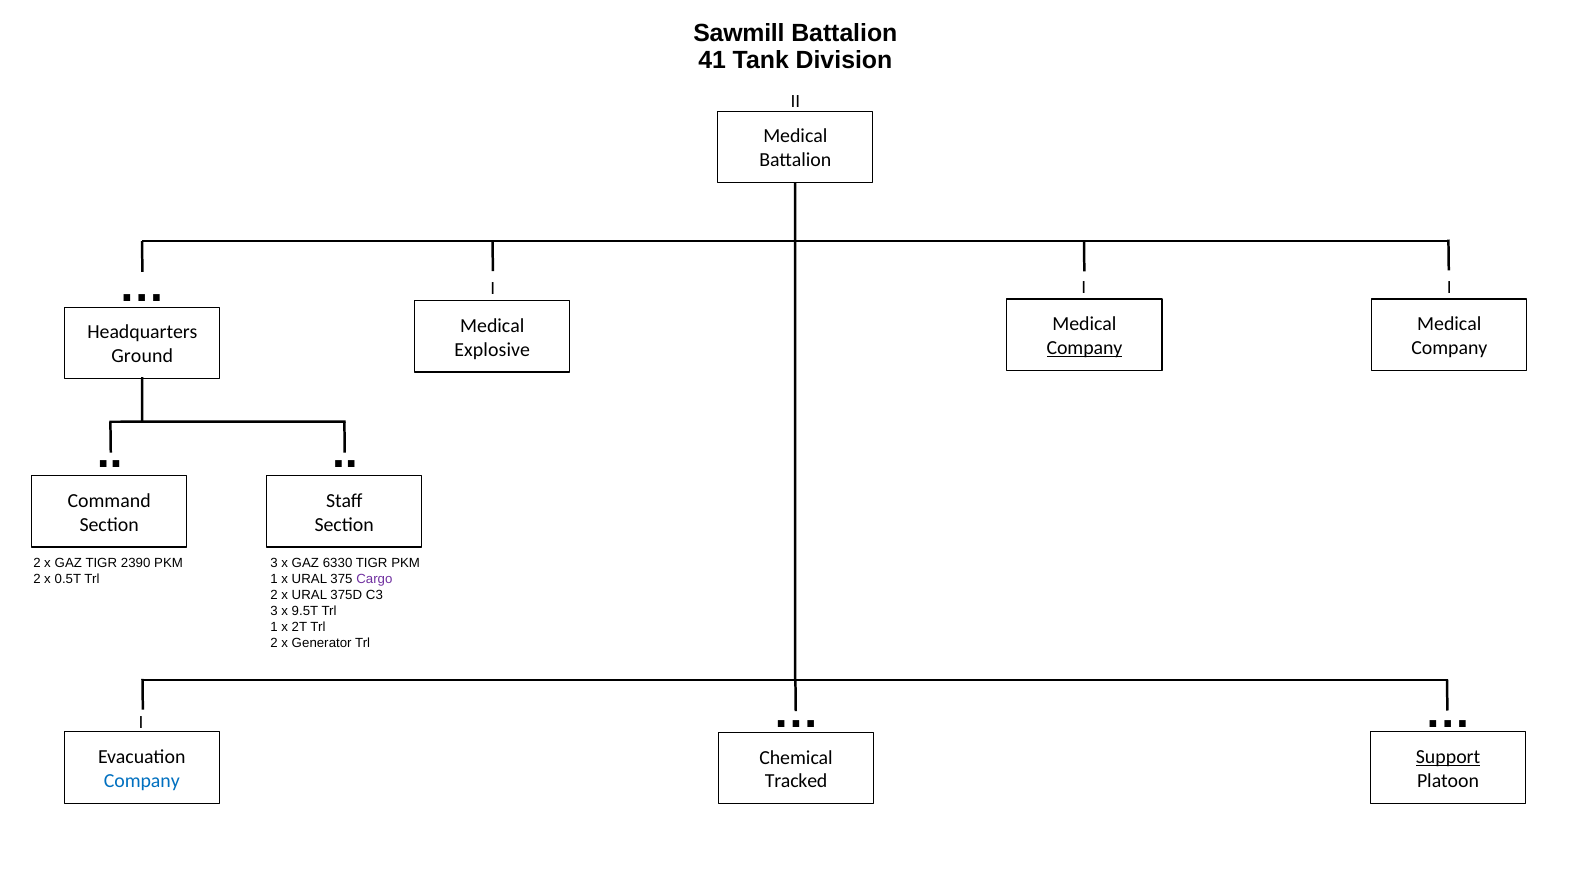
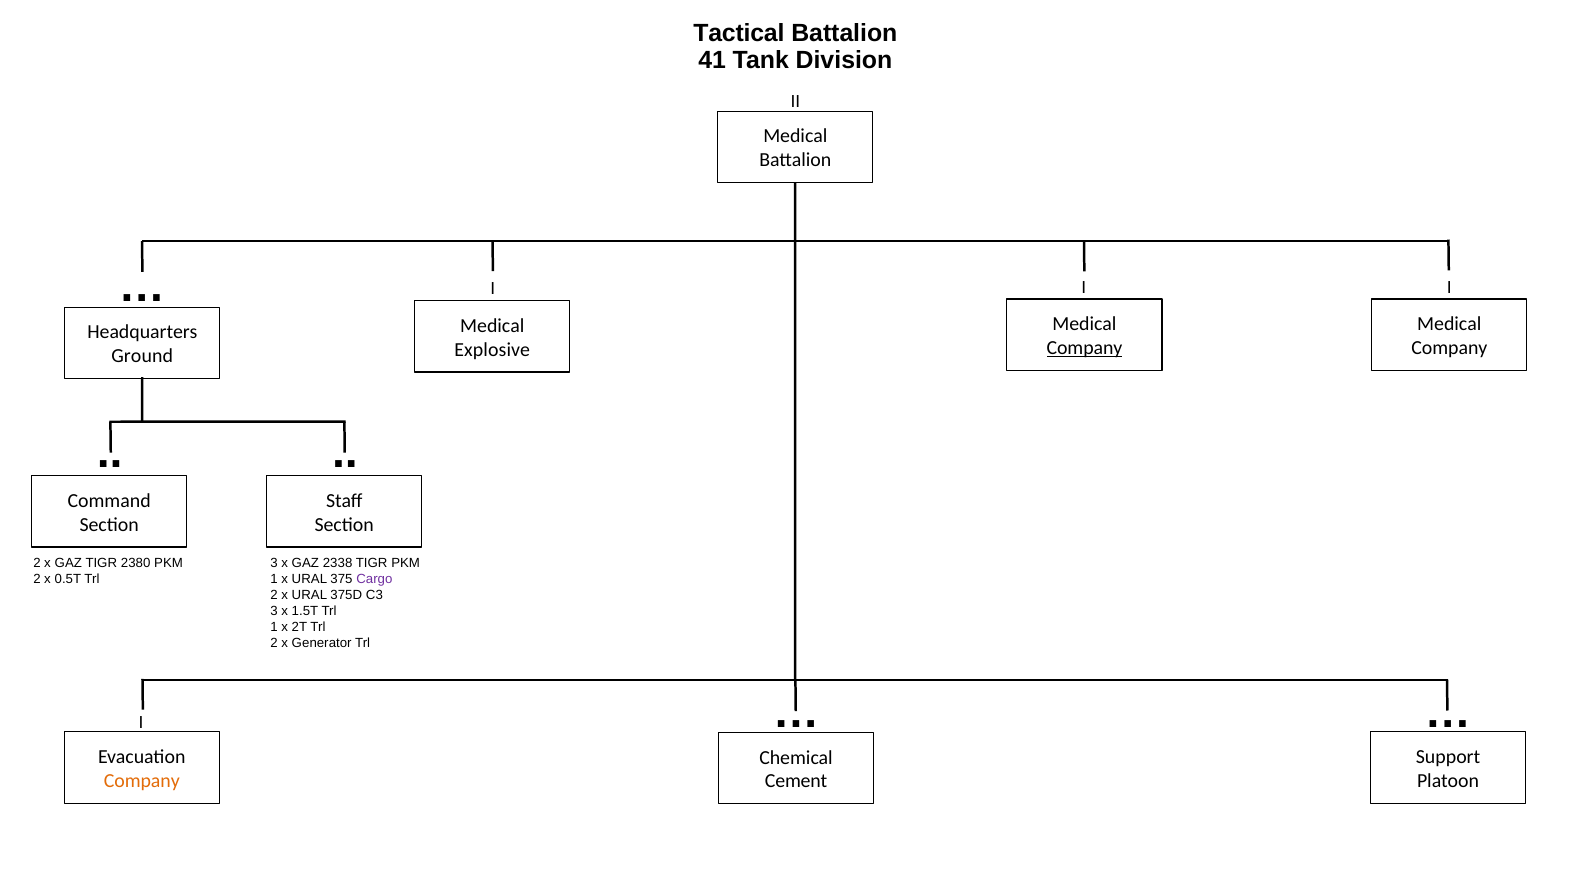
Sawmill: Sawmill -> Tactical (739, 33)
2390: 2390 -> 2380 (136, 563)
6330: 6330 -> 2338 (338, 563)
9.5T: 9.5T -> 1.5T (305, 611)
Support underline: present -> none (1448, 757)
Company colour: blue -> orange (142, 781)
Tracked: Tracked -> Cement (796, 781)
